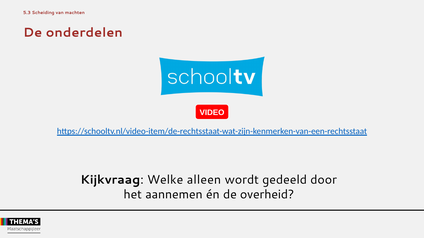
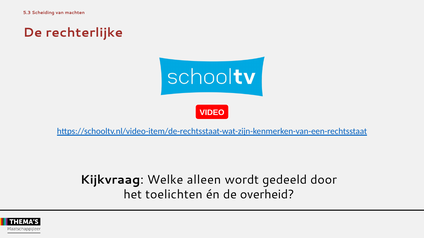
onderdelen: onderdelen -> rechterlijke (84, 33)
aannemen: aannemen -> toelichten (174, 195)
